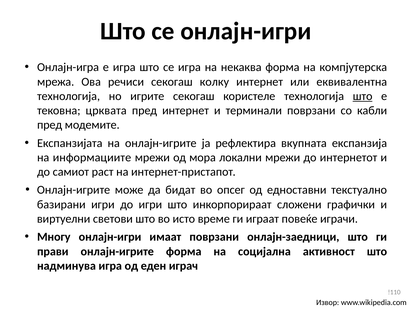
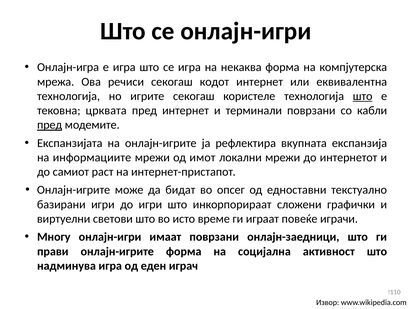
колку: колку -> кодот (214, 82)
пред underline: none -> present (50, 125)
мора: мора -> имот (202, 158)
